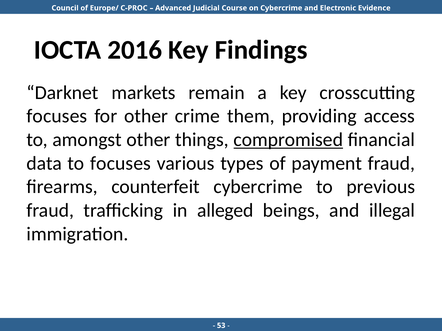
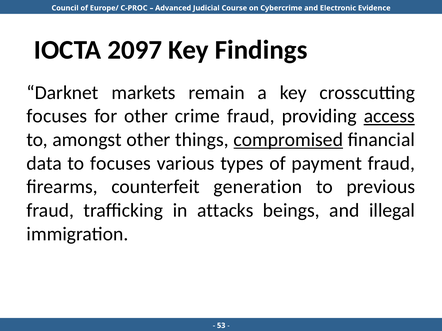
2016: 2016 -> 2097 (135, 50)
crime them: them -> fraud (251, 116)
access underline: none -> present (389, 116)
counterfeit cybercrime: cybercrime -> generation (258, 187)
alleged: alleged -> attacks (225, 211)
